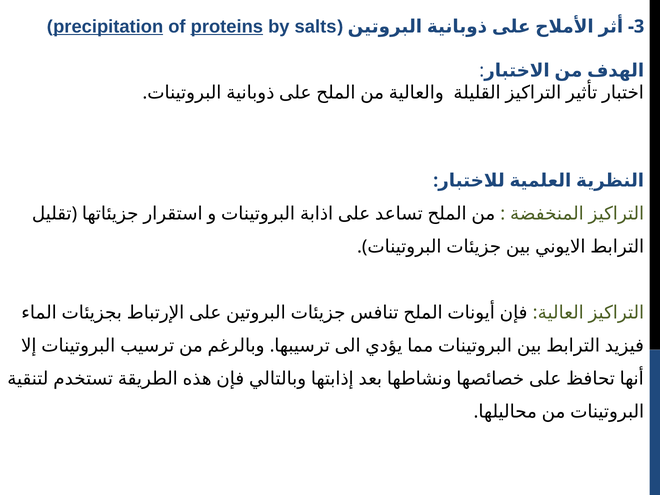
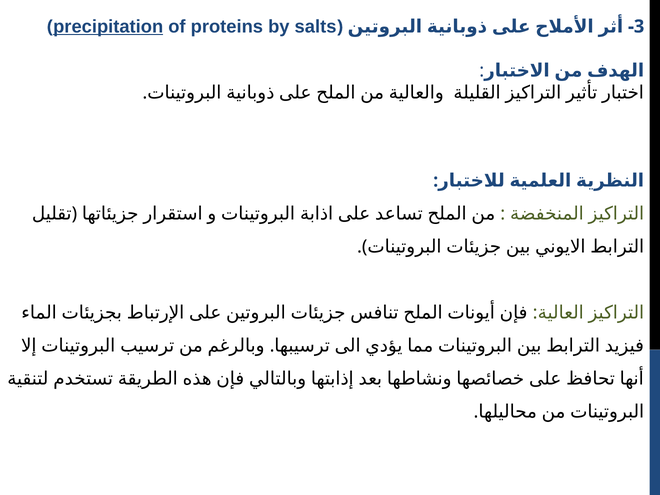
proteins underline: present -> none (227, 27)
